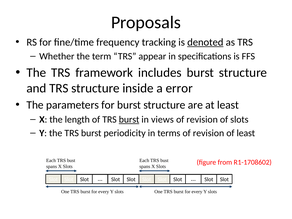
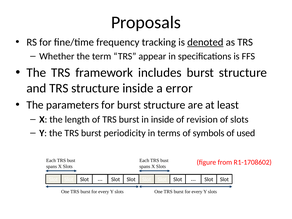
burst underline: present -> none (129, 119)
in views: views -> inside (162, 119)
terms of revision: revision -> symbols (209, 133)
of least: least -> used (246, 133)
